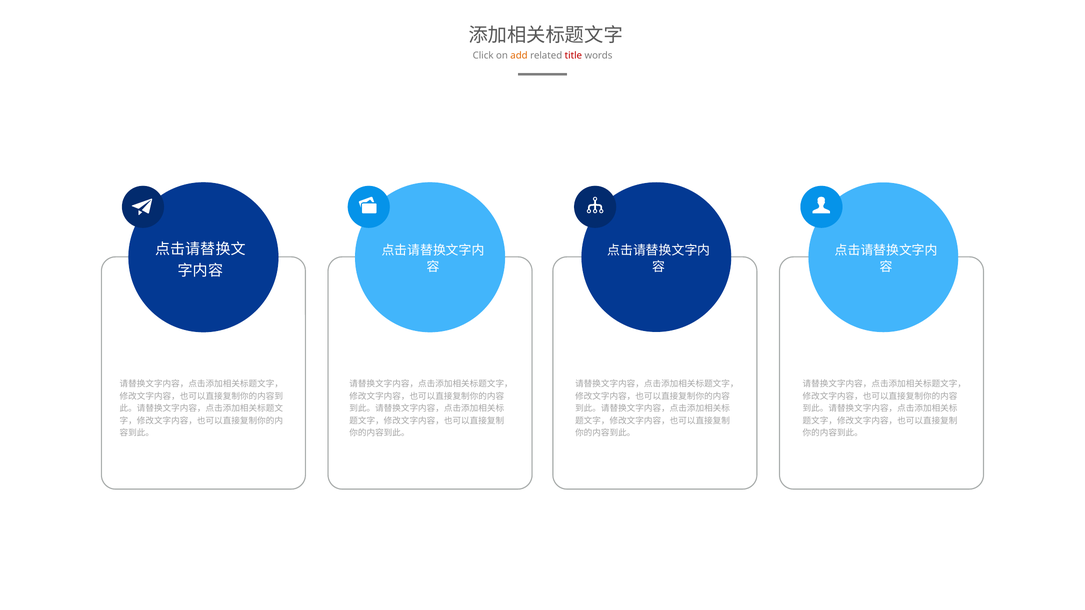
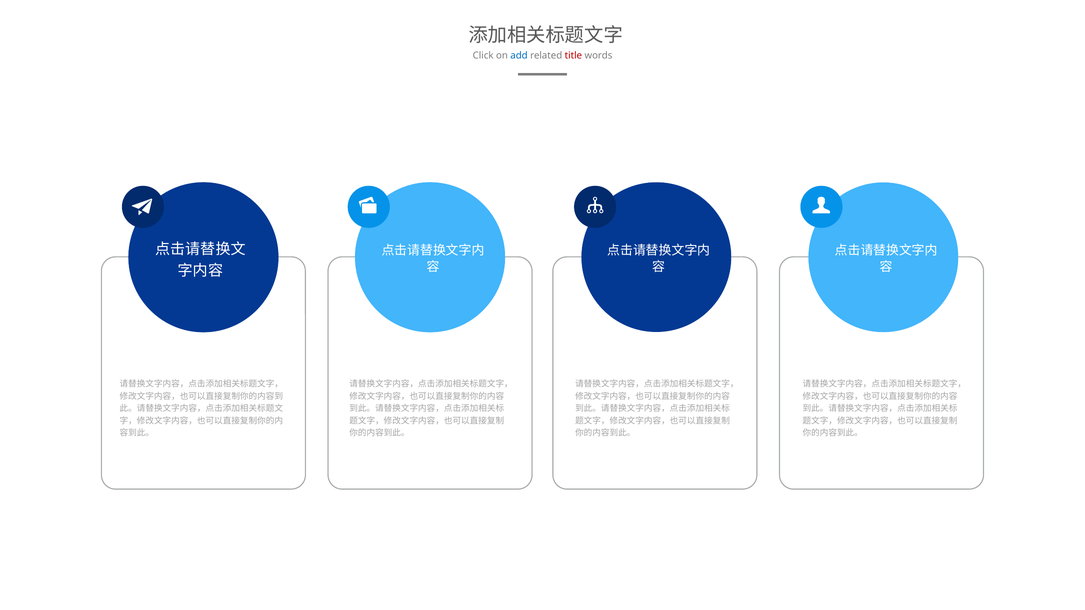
add colour: orange -> blue (519, 56)
